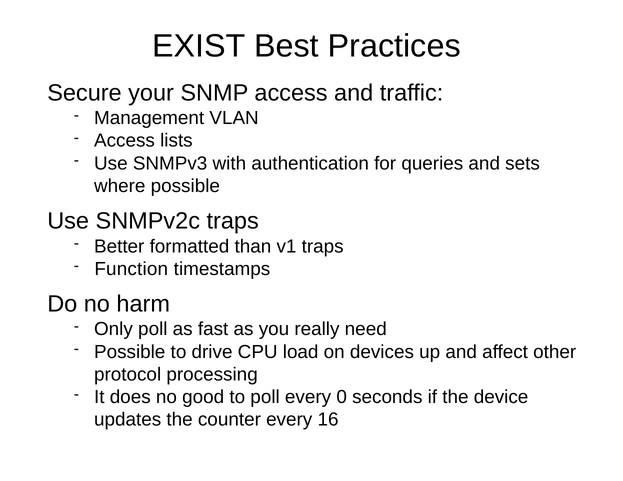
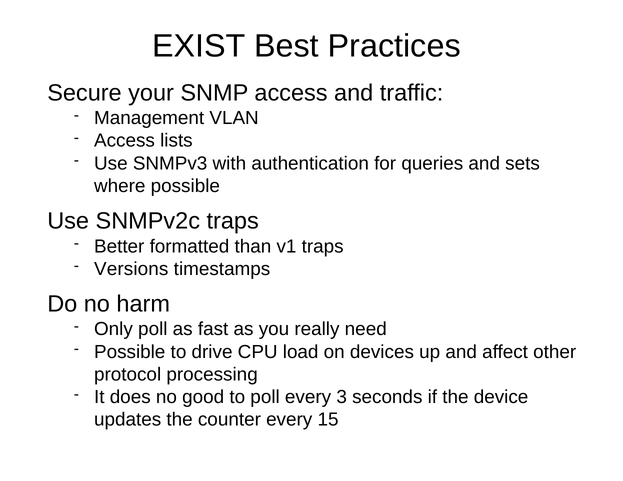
Function: Function -> Versions (131, 269)
0: 0 -> 3 (342, 397)
16: 16 -> 15 (328, 420)
